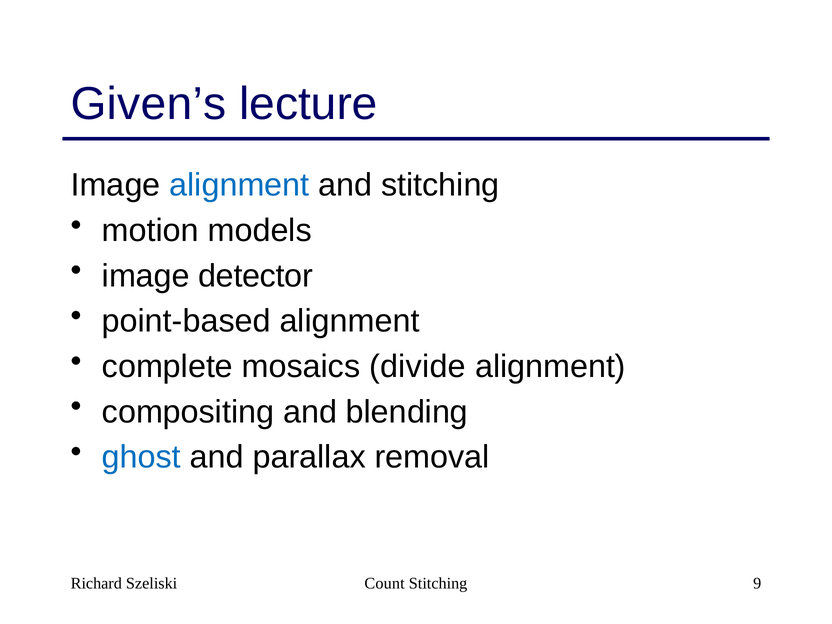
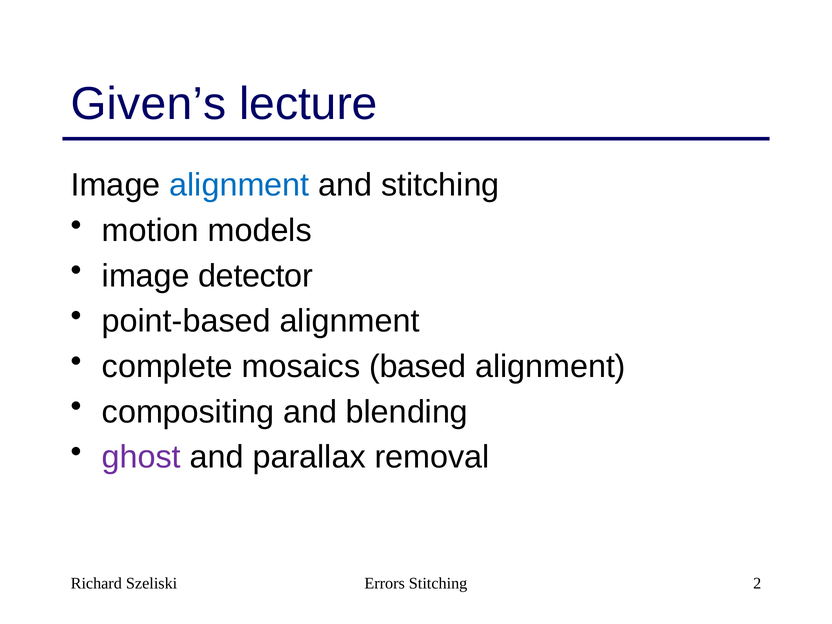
divide: divide -> based (418, 367)
ghost colour: blue -> purple (141, 457)
Count: Count -> Errors (385, 584)
9: 9 -> 2 (757, 584)
